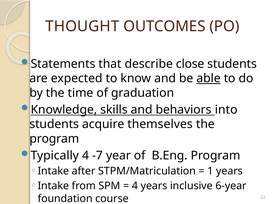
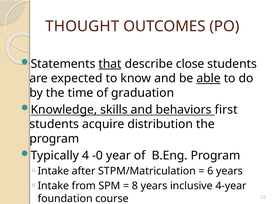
that underline: none -> present (110, 64)
into: into -> first (226, 110)
themselves: themselves -> distribution (160, 124)
-7: -7 -> -0 (97, 155)
1: 1 -> 6 (210, 171)
4: 4 -> 8 (135, 186)
6-year: 6-year -> 4-year (231, 186)
